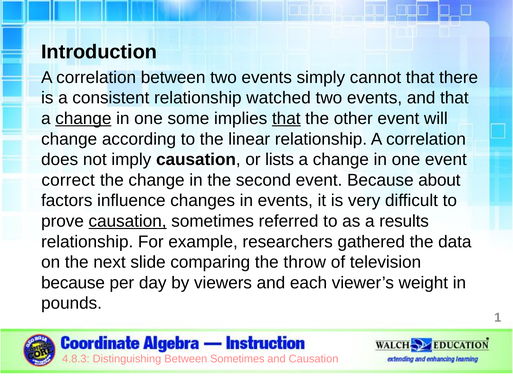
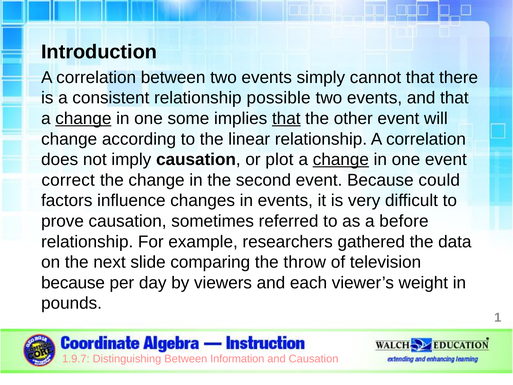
watched: watched -> possible (279, 98)
lists: lists -> plot (279, 159)
change underline: none -> present (341, 159)
about: about -> could (439, 180)
causation underline: present -> none (128, 221)
results: results -> before (404, 221)
4.8.3: 4.8.3 -> 1.9.7 (76, 359)
Between Sometimes: Sometimes -> Information (237, 359)
